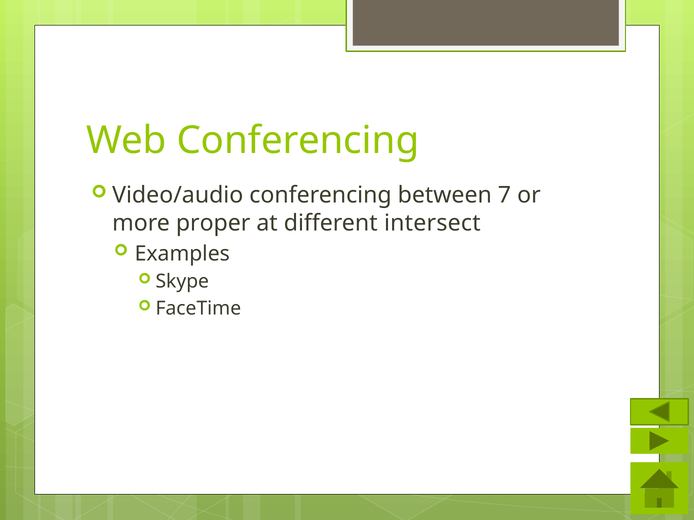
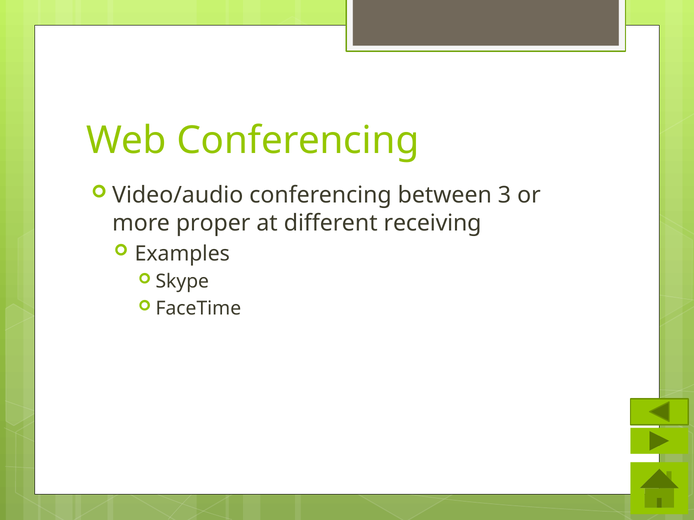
7: 7 -> 3 (504, 195)
intersect: intersect -> receiving (433, 223)
